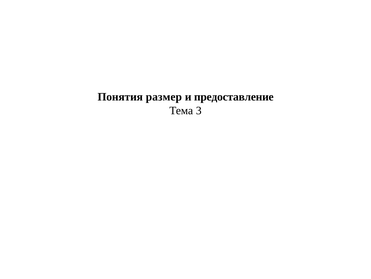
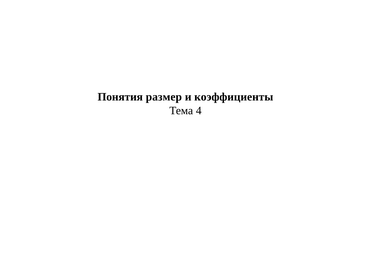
предоставление: предоставление -> коэффициенты (234, 97)
3: 3 -> 4 (199, 110)
